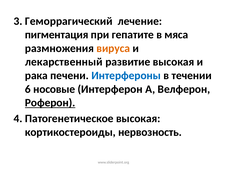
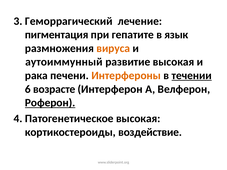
мяса: мяса -> язык (176, 35)
лекарственный: лекарственный -> аутоиммунный (64, 62)
Интерфероны colour: blue -> orange (126, 76)
течении underline: none -> present (192, 76)
носовые: носовые -> возрасте (54, 89)
нервозность: нервозность -> воздействие (150, 132)
